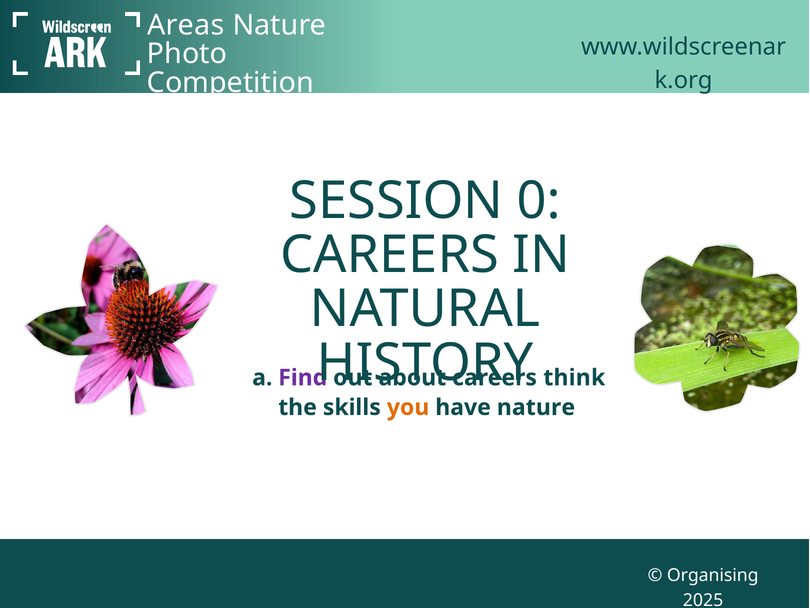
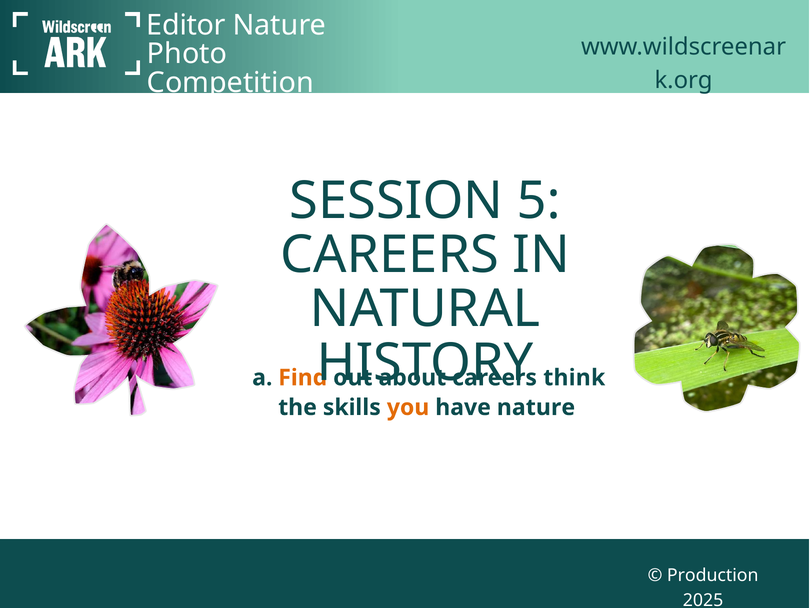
Areas: Areas -> Editor (186, 25)
0: 0 -> 5 (539, 201)
Find colour: purple -> orange (303, 377)
Organising: Organising -> Production (713, 575)
